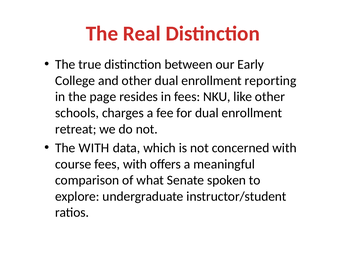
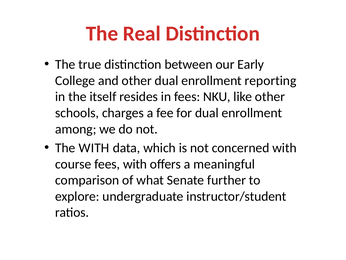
page: page -> itself (103, 97)
retreat: retreat -> among (76, 129)
spoken: spoken -> further (227, 180)
